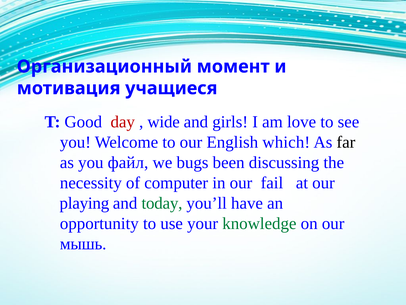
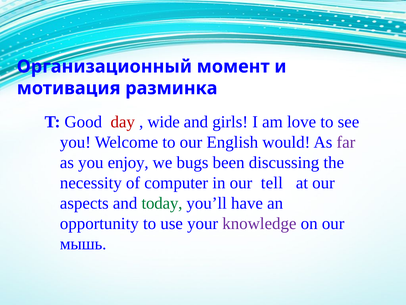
учащиеся: учащиеся -> разминка (171, 88)
which: which -> would (286, 142)
far colour: black -> purple (346, 142)
файл: файл -> enjoy (128, 162)
fail: fail -> tell (272, 183)
playing: playing -> aspects (84, 203)
knowledge colour: green -> purple (259, 223)
